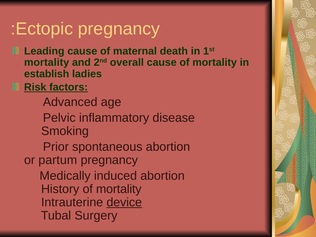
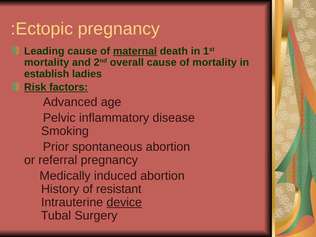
maternal underline: none -> present (135, 51)
partum: partum -> referral (58, 160)
History of mortality: mortality -> resistant (119, 189)
